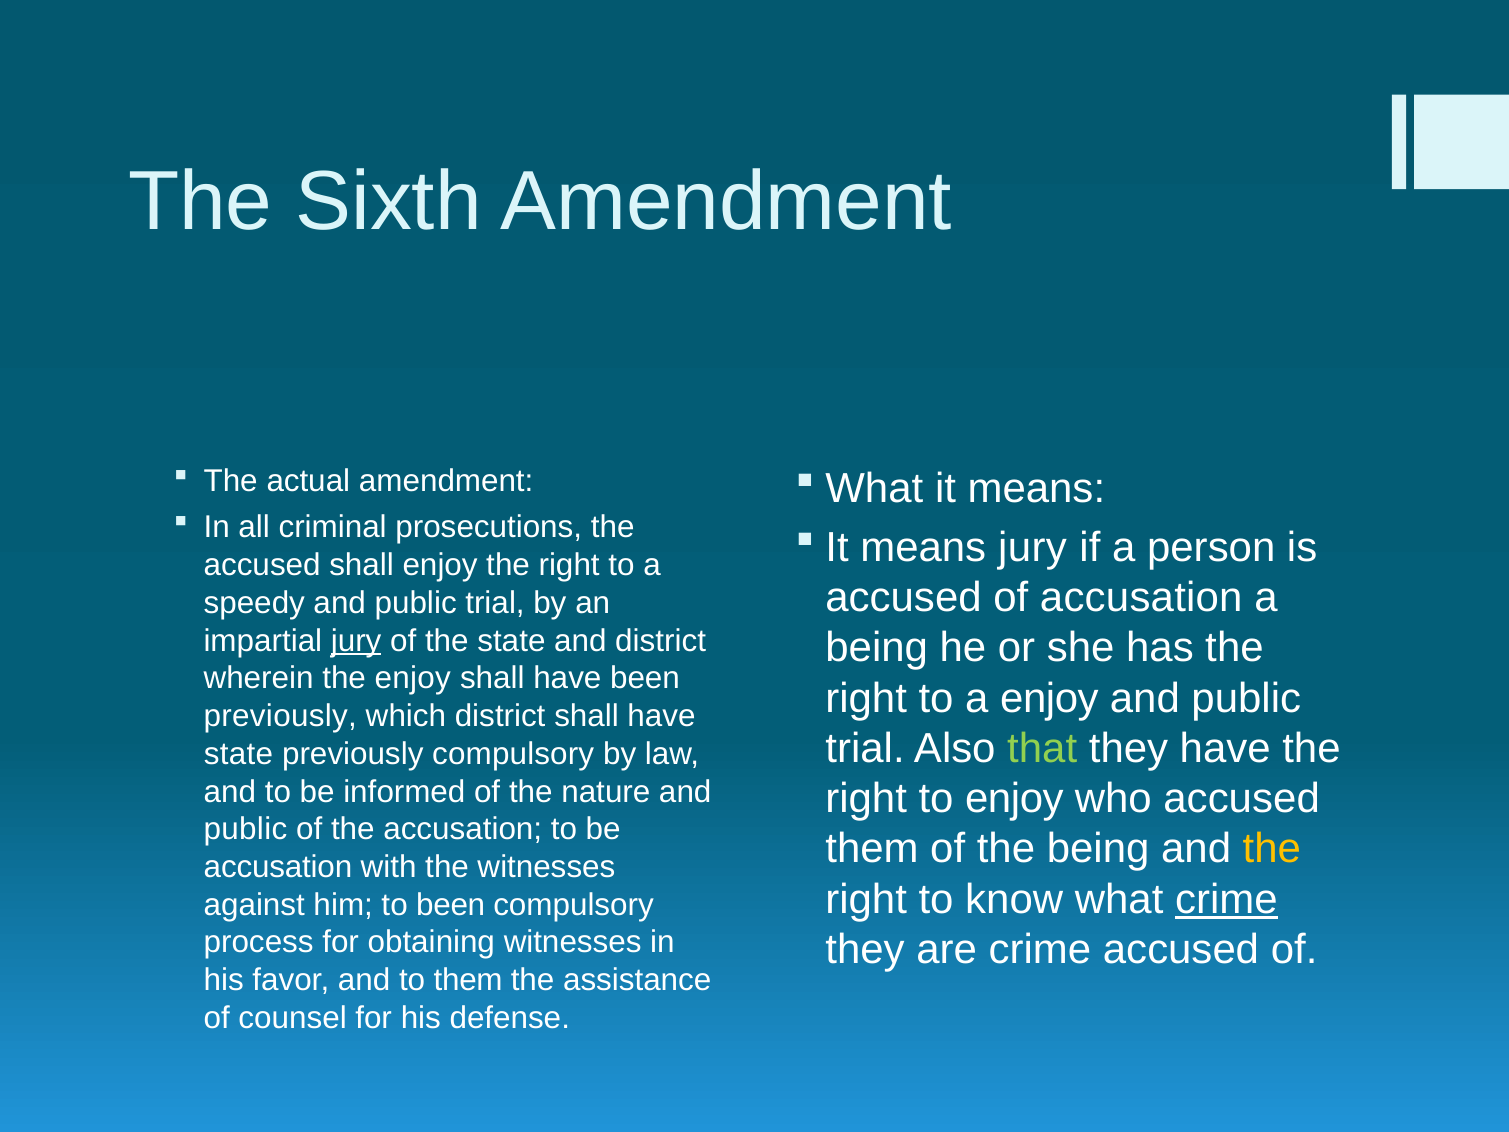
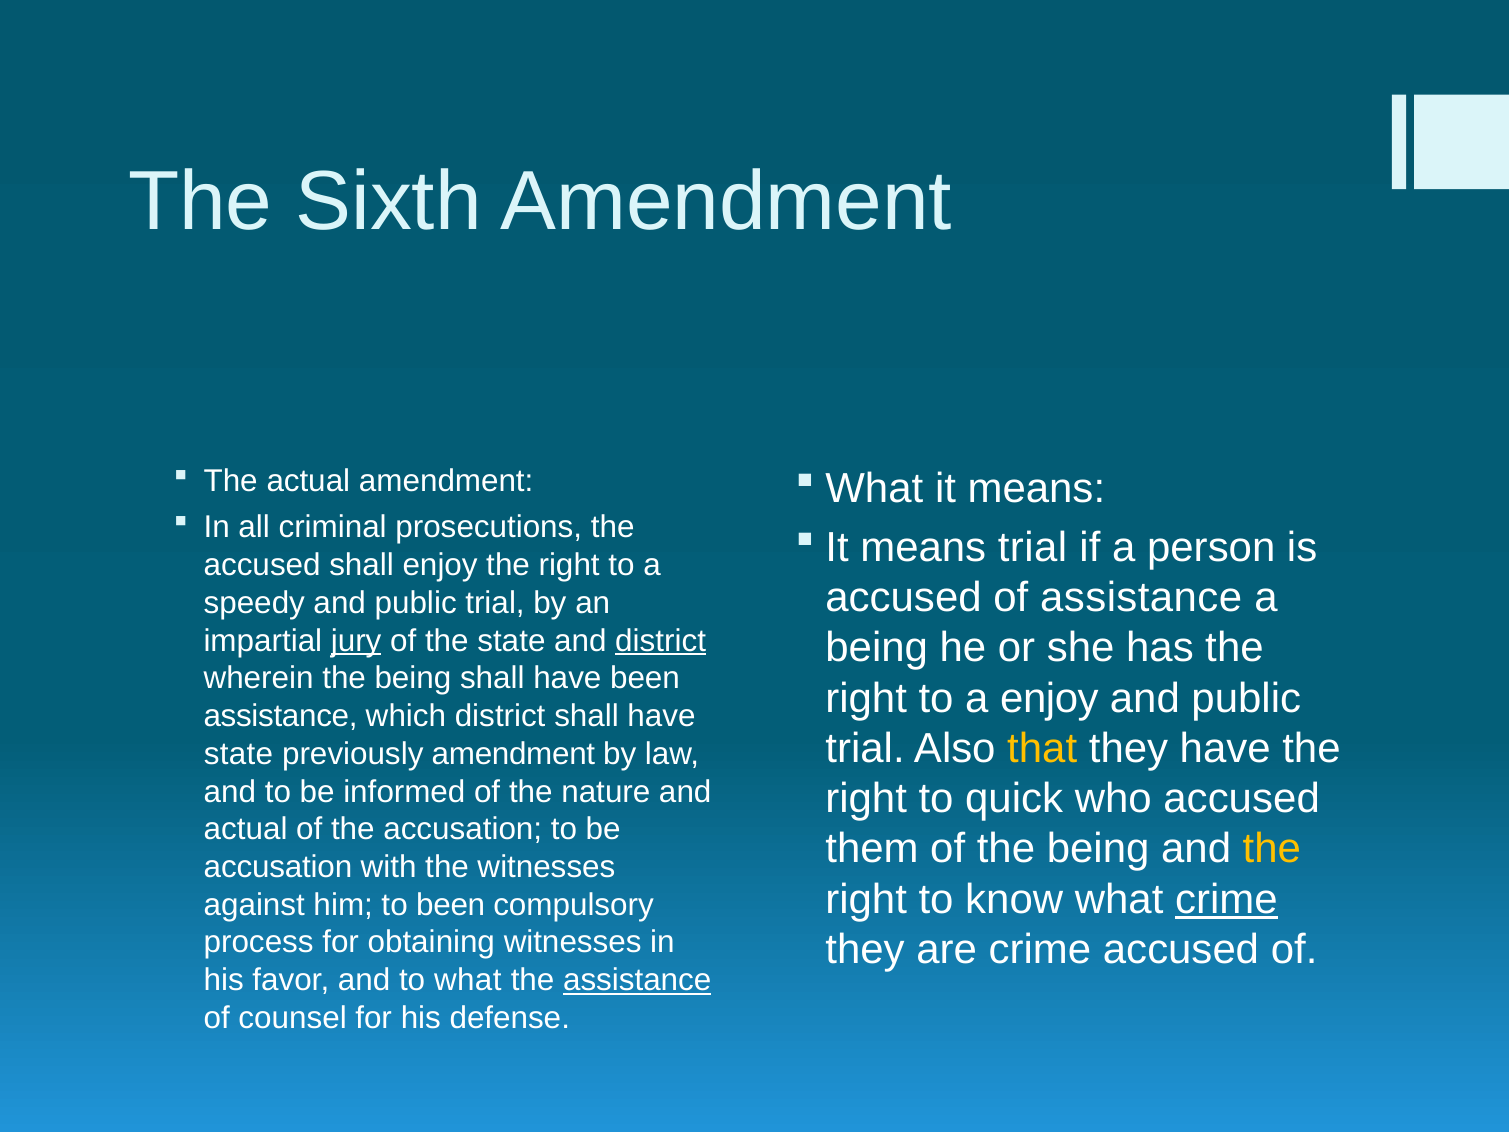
means jury: jury -> trial (1033, 547)
of accusation: accusation -> assistance (1141, 597)
district underline: none -> present (661, 641)
wherein the enjoy: enjoy -> being (413, 678)
previously: previously -> assistance (281, 716)
that colour: light green -> yellow (1042, 748)
previously compulsory: compulsory -> amendment (513, 754)
to enjoy: enjoy -> quick (1014, 799)
public: public -> actual (246, 829)
to them: them -> what (468, 980)
assistance underline: none -> present (637, 980)
